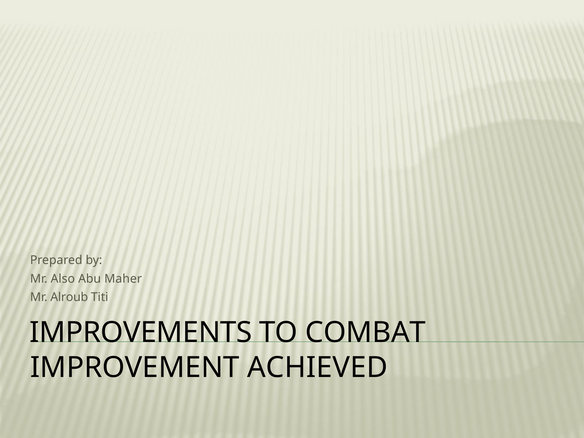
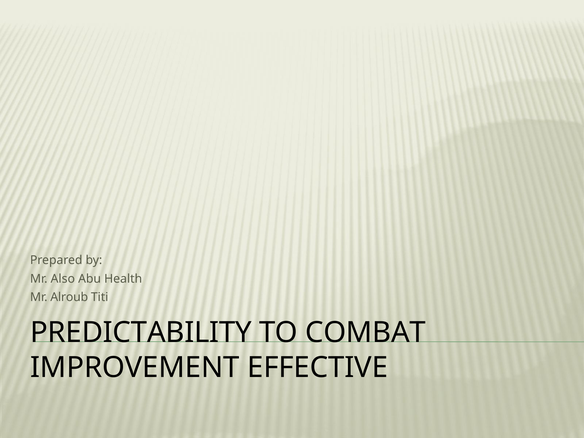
Maher: Maher -> Health (123, 279)
IMPROVEMENTS: IMPROVEMENTS -> PREDICTABILITY (141, 332)
ACHIEVED: ACHIEVED -> EFFECTIVE (318, 367)
